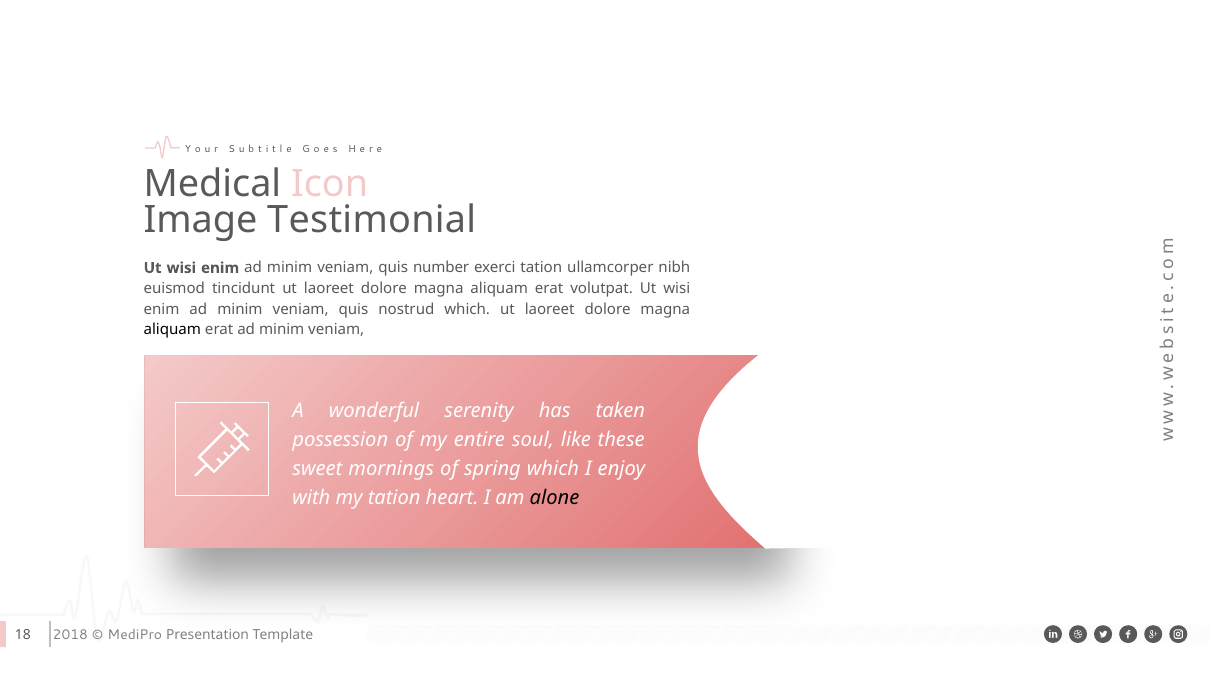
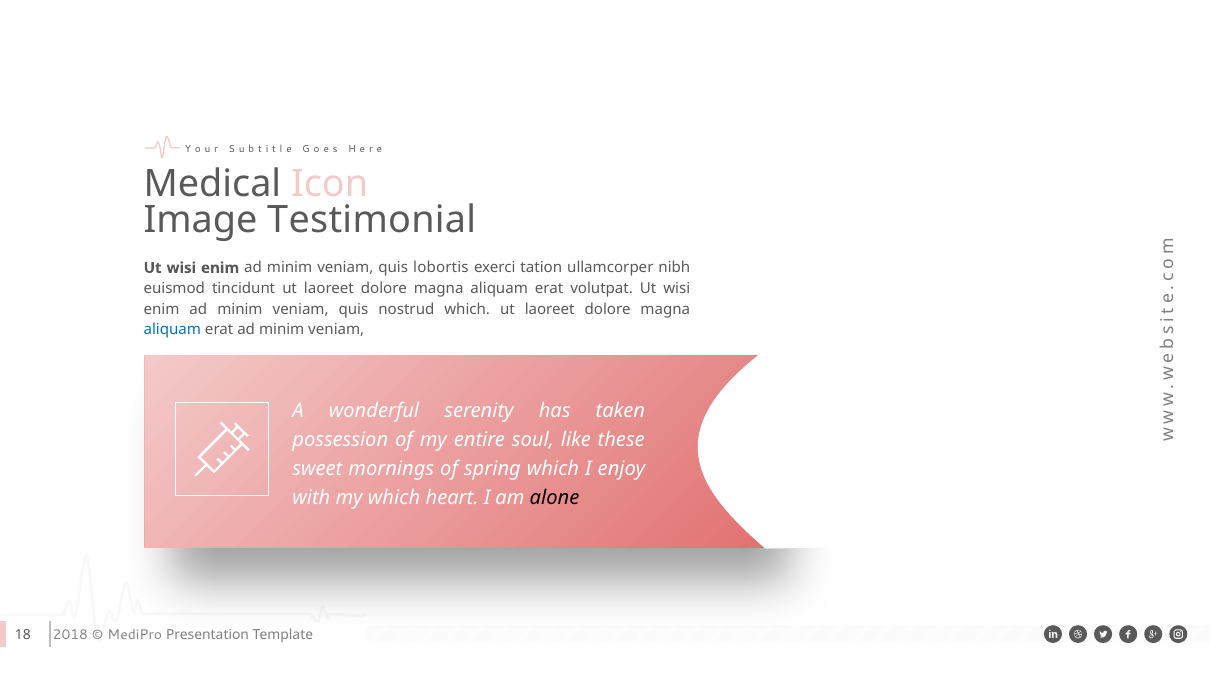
number: number -> lobortis (441, 268)
aliquam colour: black -> blue (172, 330)
my tation: tation -> which (394, 499)
